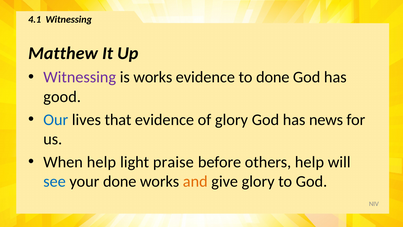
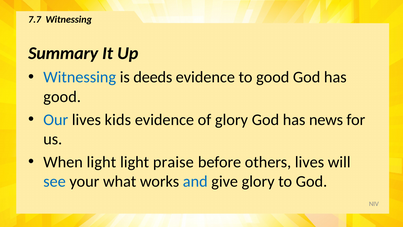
4.1: 4.1 -> 7.7 (35, 20)
Matthew: Matthew -> Summary (63, 53)
Witnessing colour: purple -> blue (80, 77)
is works: works -> deeds (153, 77)
to done: done -> good (273, 77)
that: that -> kids (118, 120)
When help: help -> light (101, 162)
others help: help -> lives (309, 162)
your done: done -> what (120, 182)
and colour: orange -> blue (195, 182)
